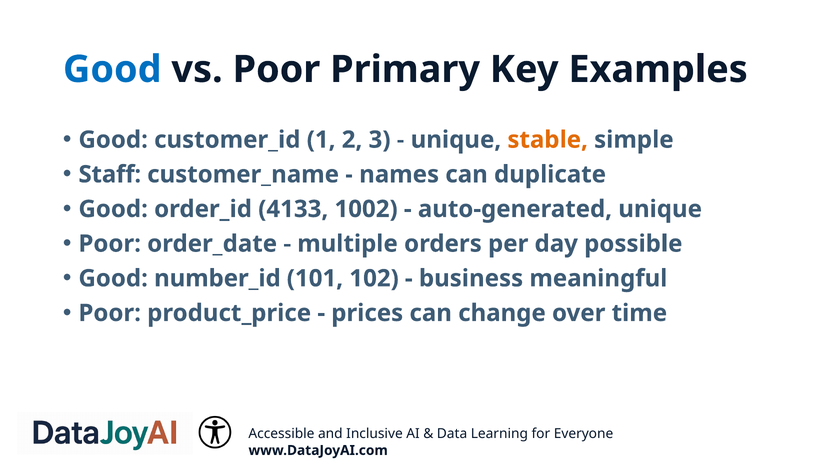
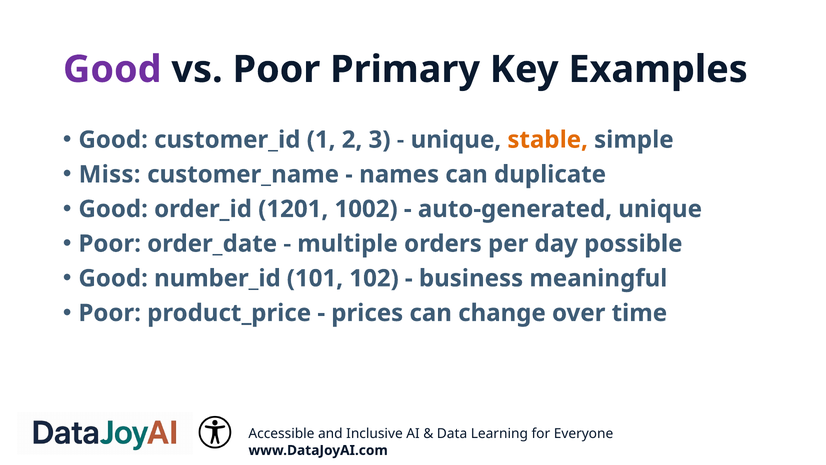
Good colour: blue -> purple (112, 69)
Staff: Staff -> Miss (110, 174)
4133: 4133 -> 1201 (293, 209)
